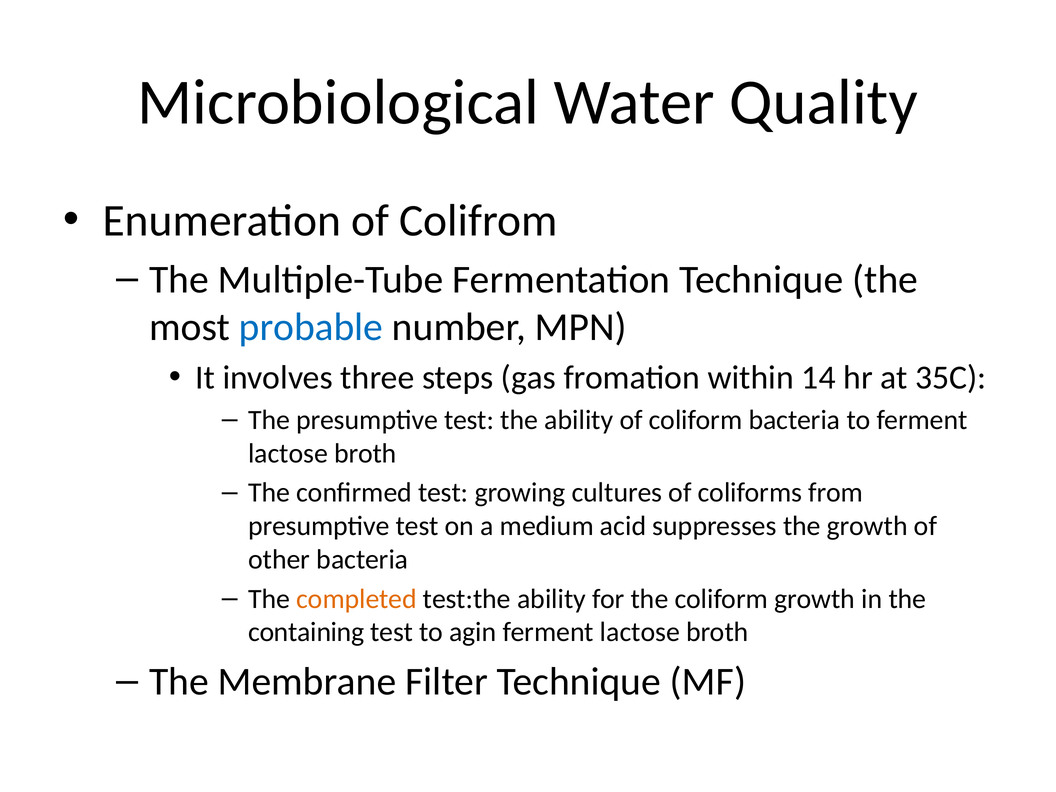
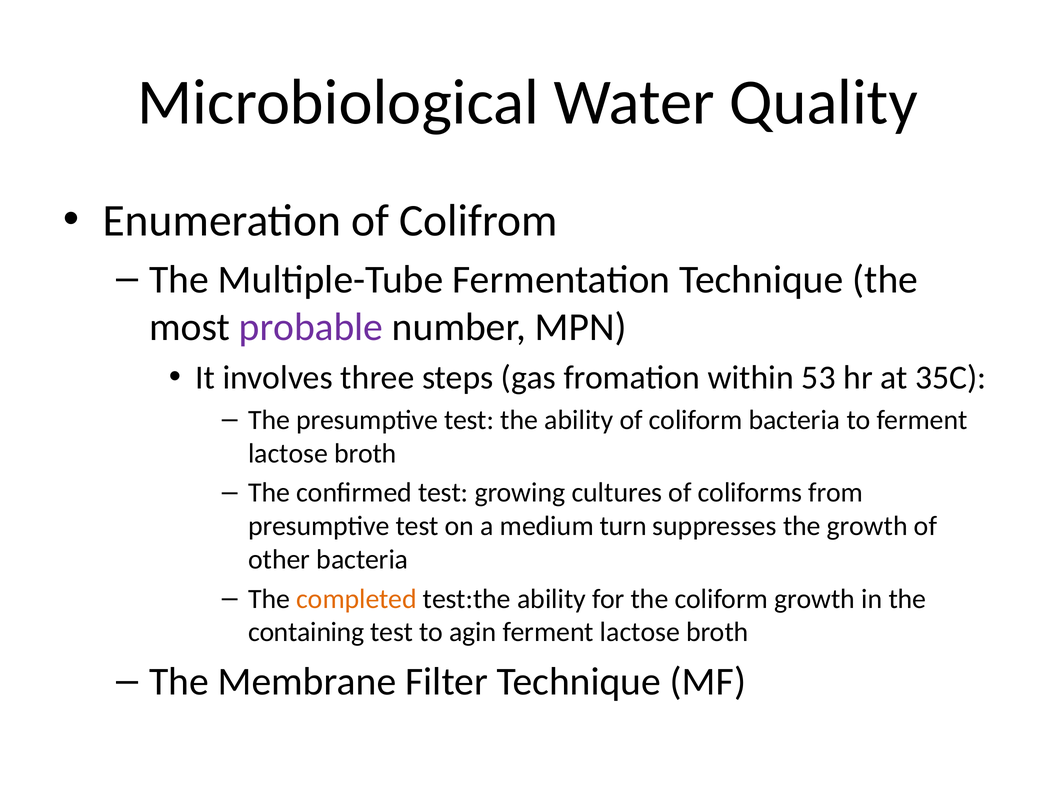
probable colour: blue -> purple (311, 327)
14: 14 -> 53 (819, 378)
acid: acid -> turn (623, 526)
